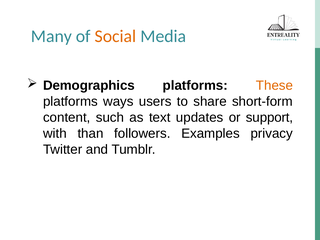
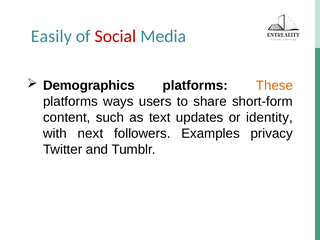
Many: Many -> Easily (51, 36)
Social colour: orange -> red (115, 36)
support: support -> identity (269, 118)
than: than -> next (90, 134)
